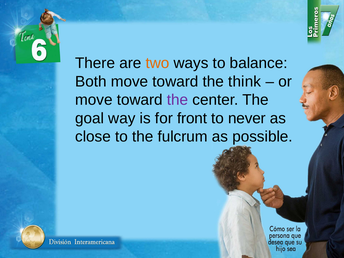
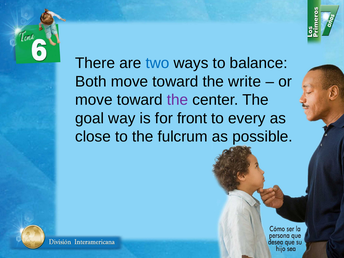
two colour: orange -> blue (158, 63)
think: think -> write (245, 82)
never: never -> every (247, 118)
